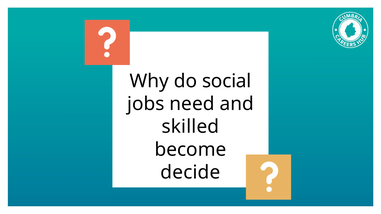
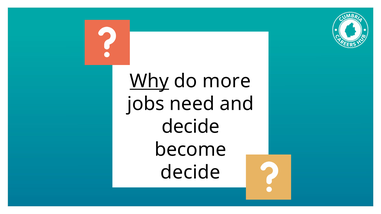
Why underline: none -> present (149, 81)
social: social -> more (227, 81)
skilled: skilled -> decide (191, 127)
